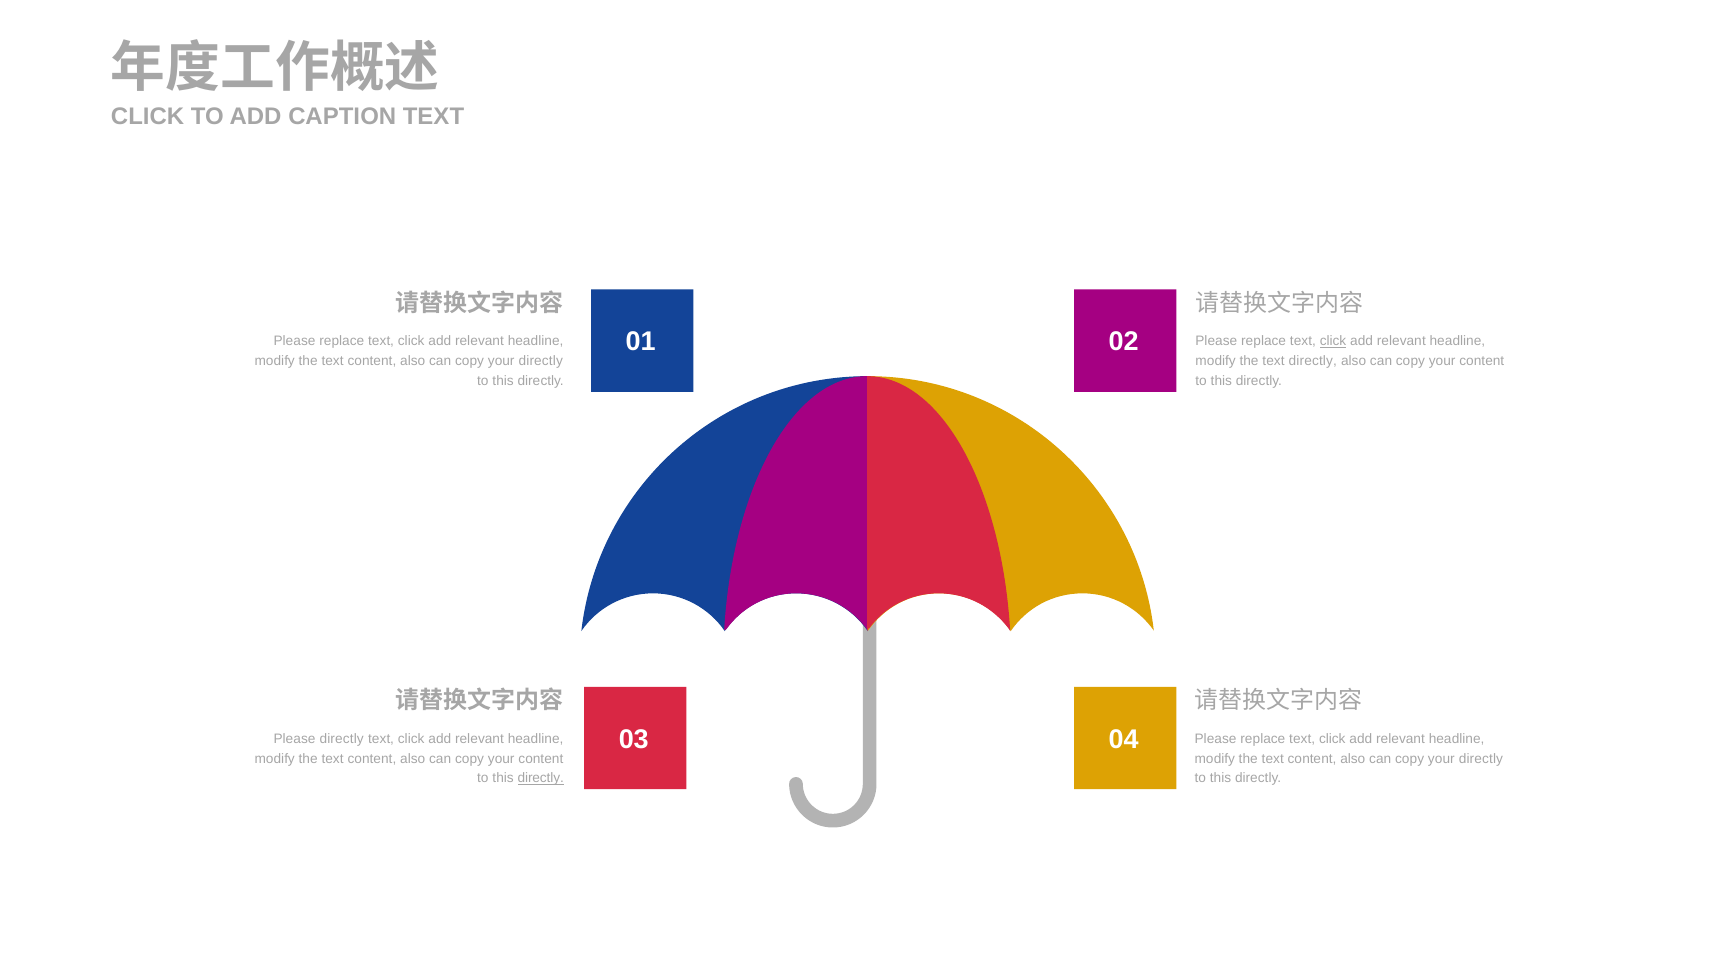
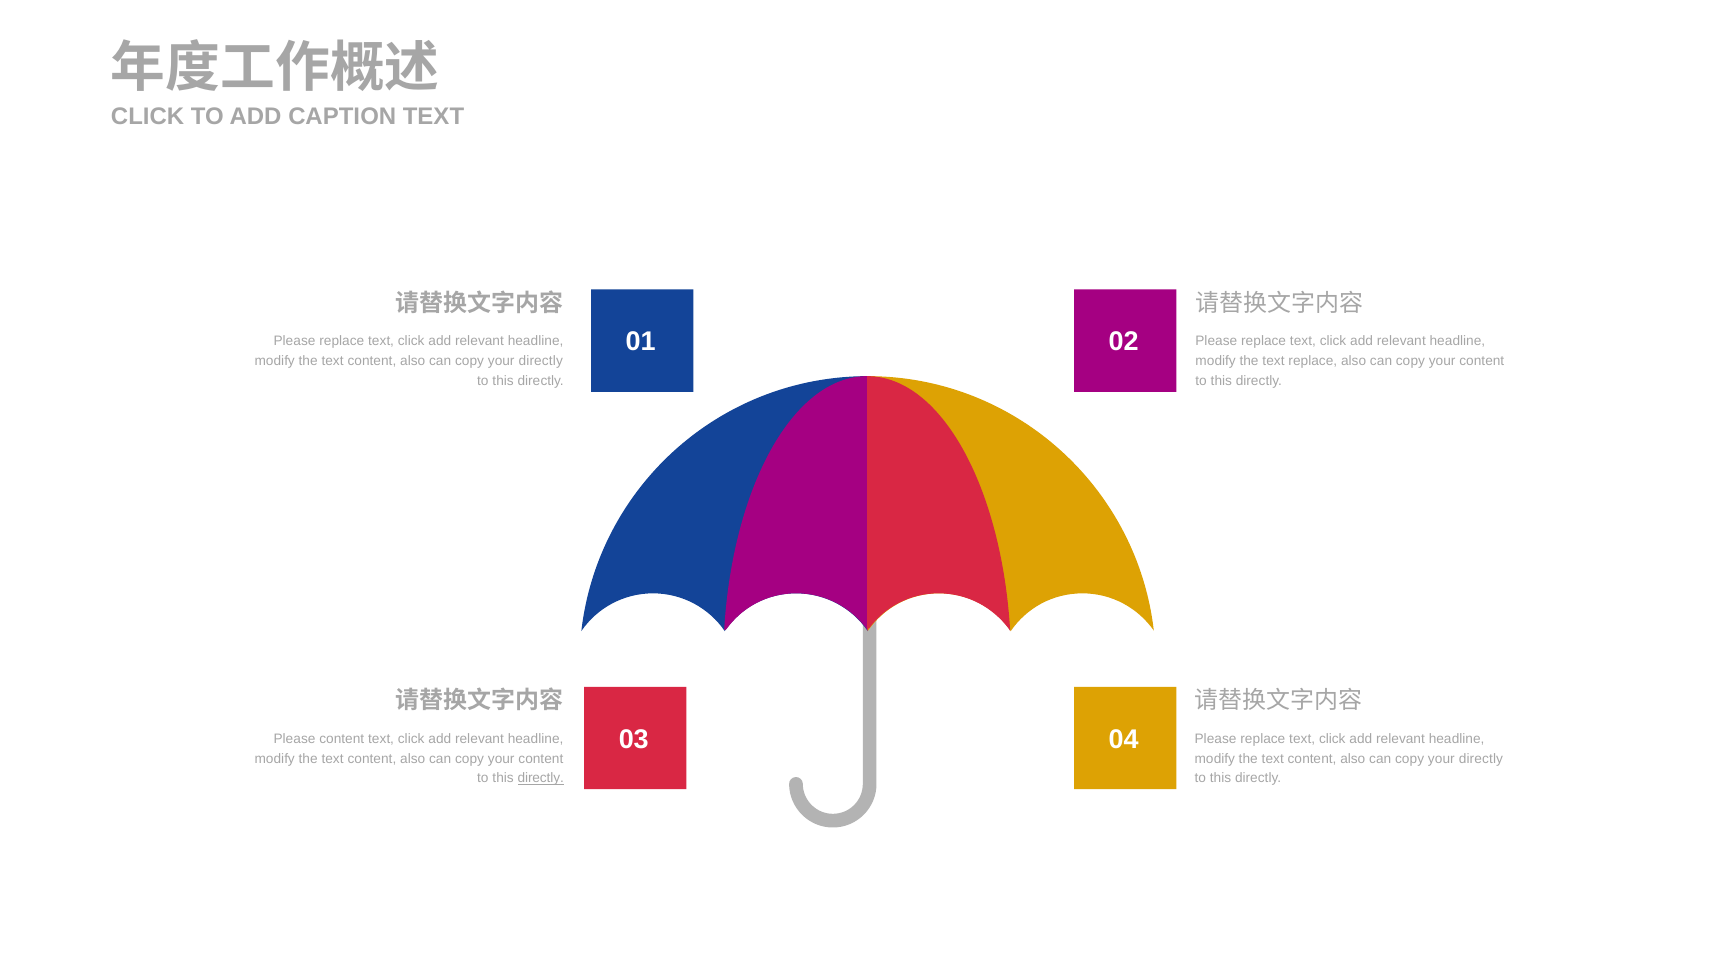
click underline: present -> none (1333, 342)
text directly: directly -> replace (1313, 361)
Please directly: directly -> content (342, 739)
